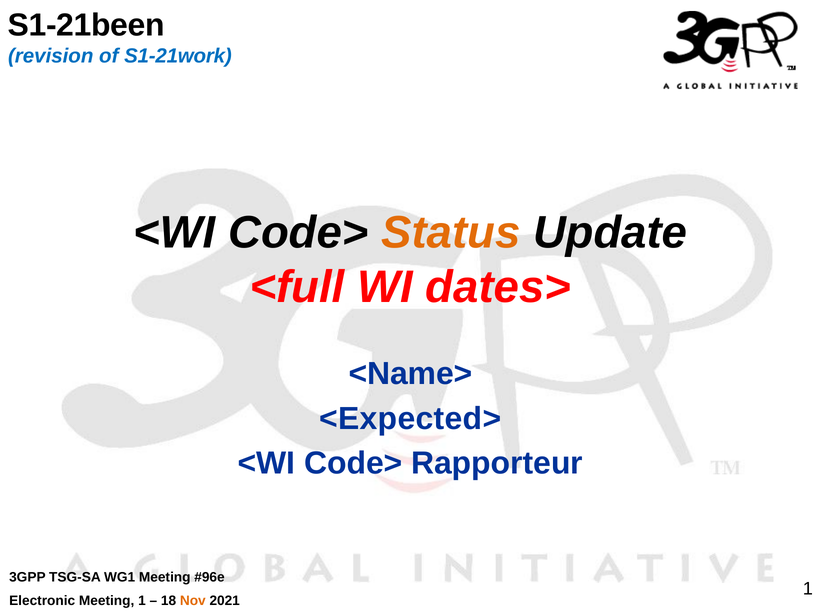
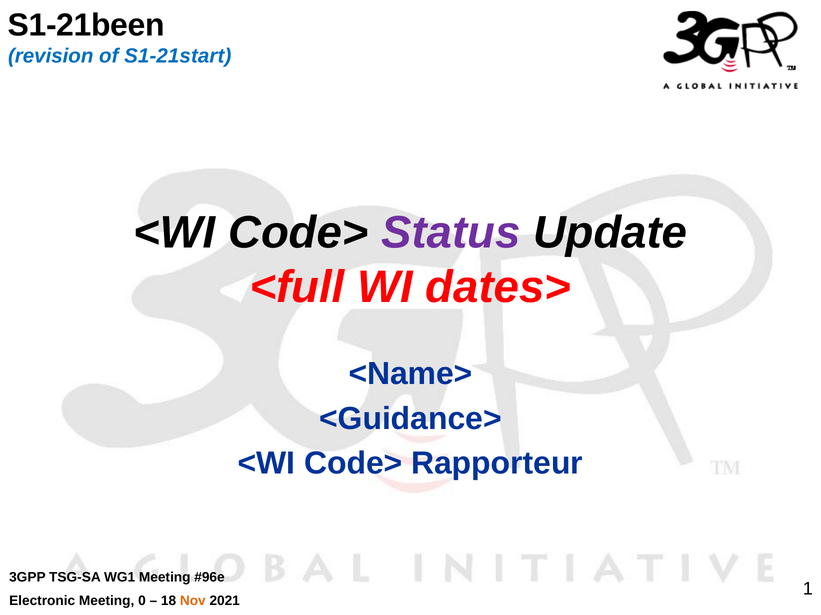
S1-21work: S1-21work -> S1-21start (178, 56)
Status colour: orange -> purple (451, 233)
<Expected>: <Expected> -> <Guidance> (410, 419)
Meeting 1: 1 -> 0 (142, 601)
